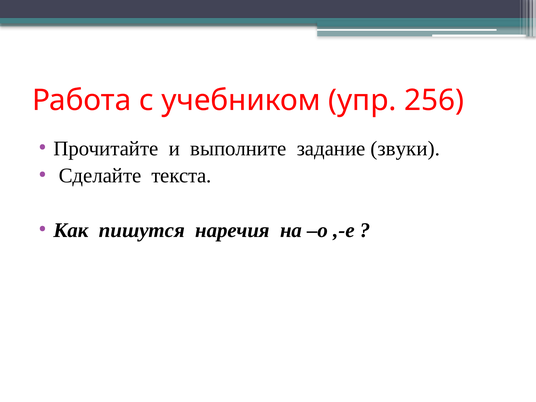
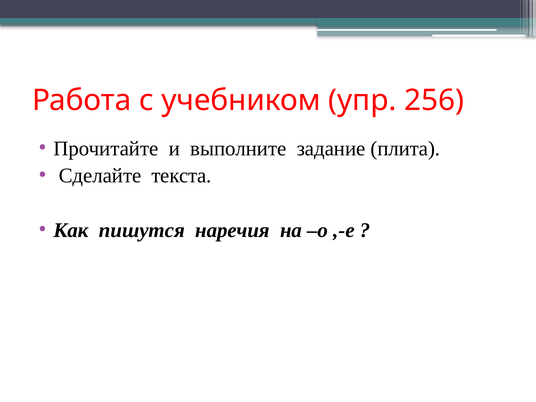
звуки: звуки -> плита (405, 148)
